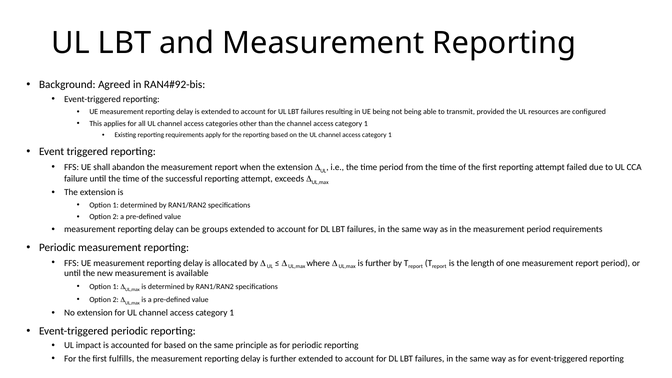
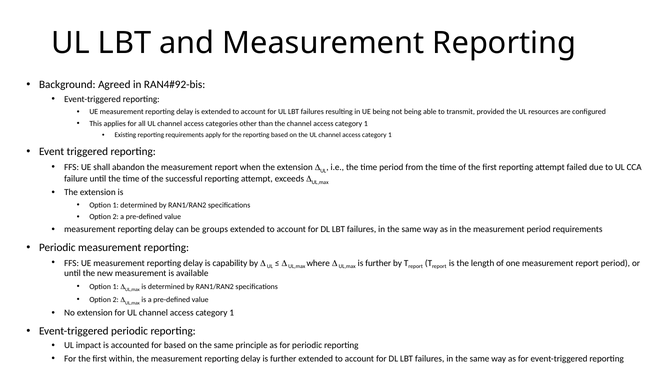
allocated: allocated -> capability (230, 263)
fulfills: fulfills -> within (122, 359)
